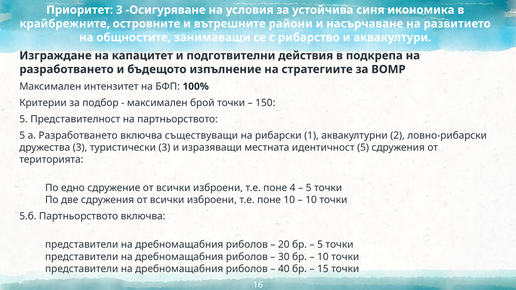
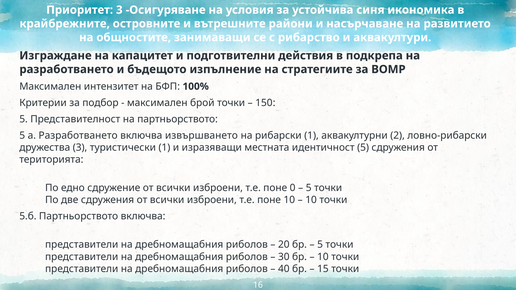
съществуващи: съществуващи -> извършването (201, 136)
туристически 3: 3 -> 1 (164, 148)
4: 4 -> 0 (293, 188)
